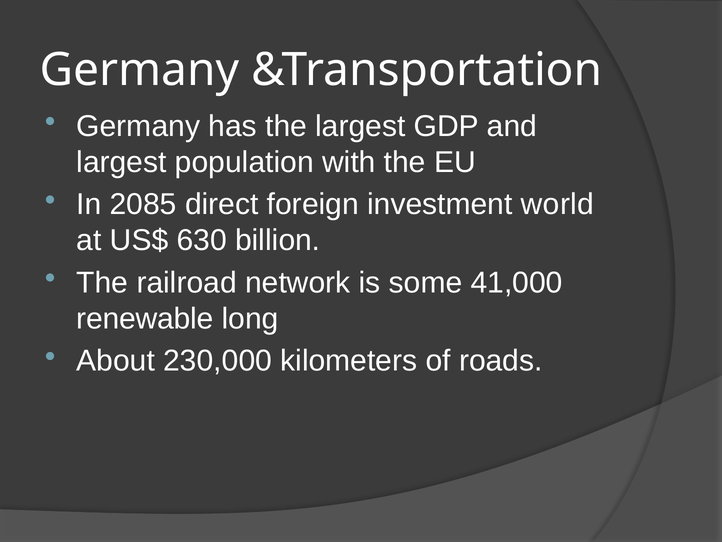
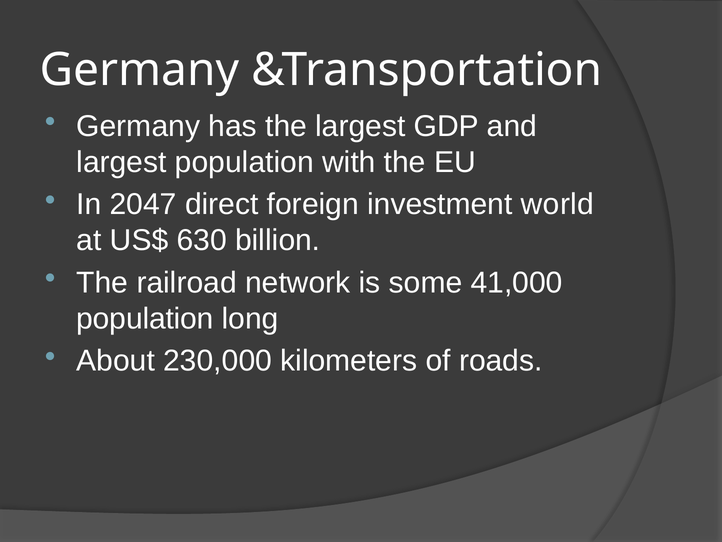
2085: 2085 -> 2047 (143, 204)
renewable: renewable -> population (145, 319)
